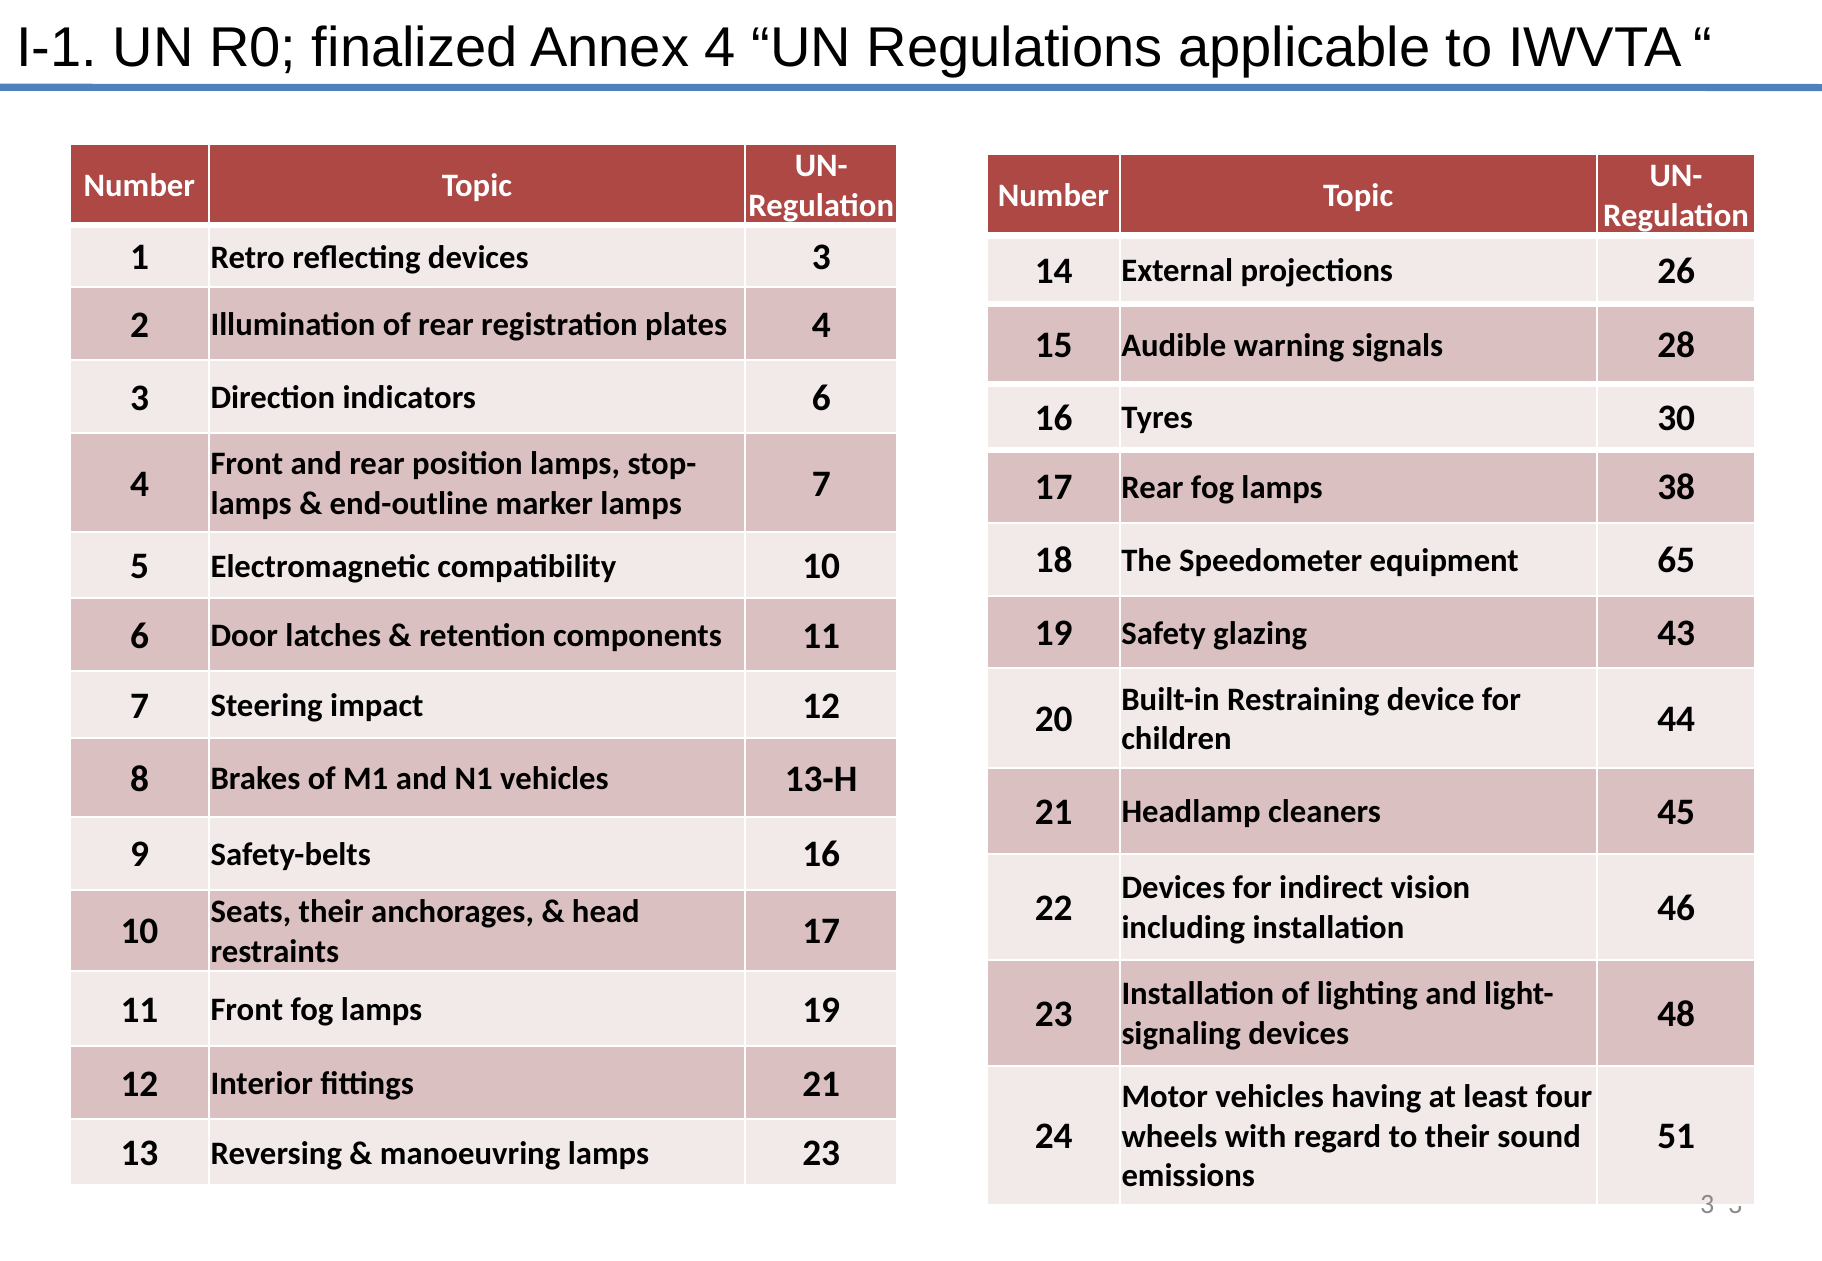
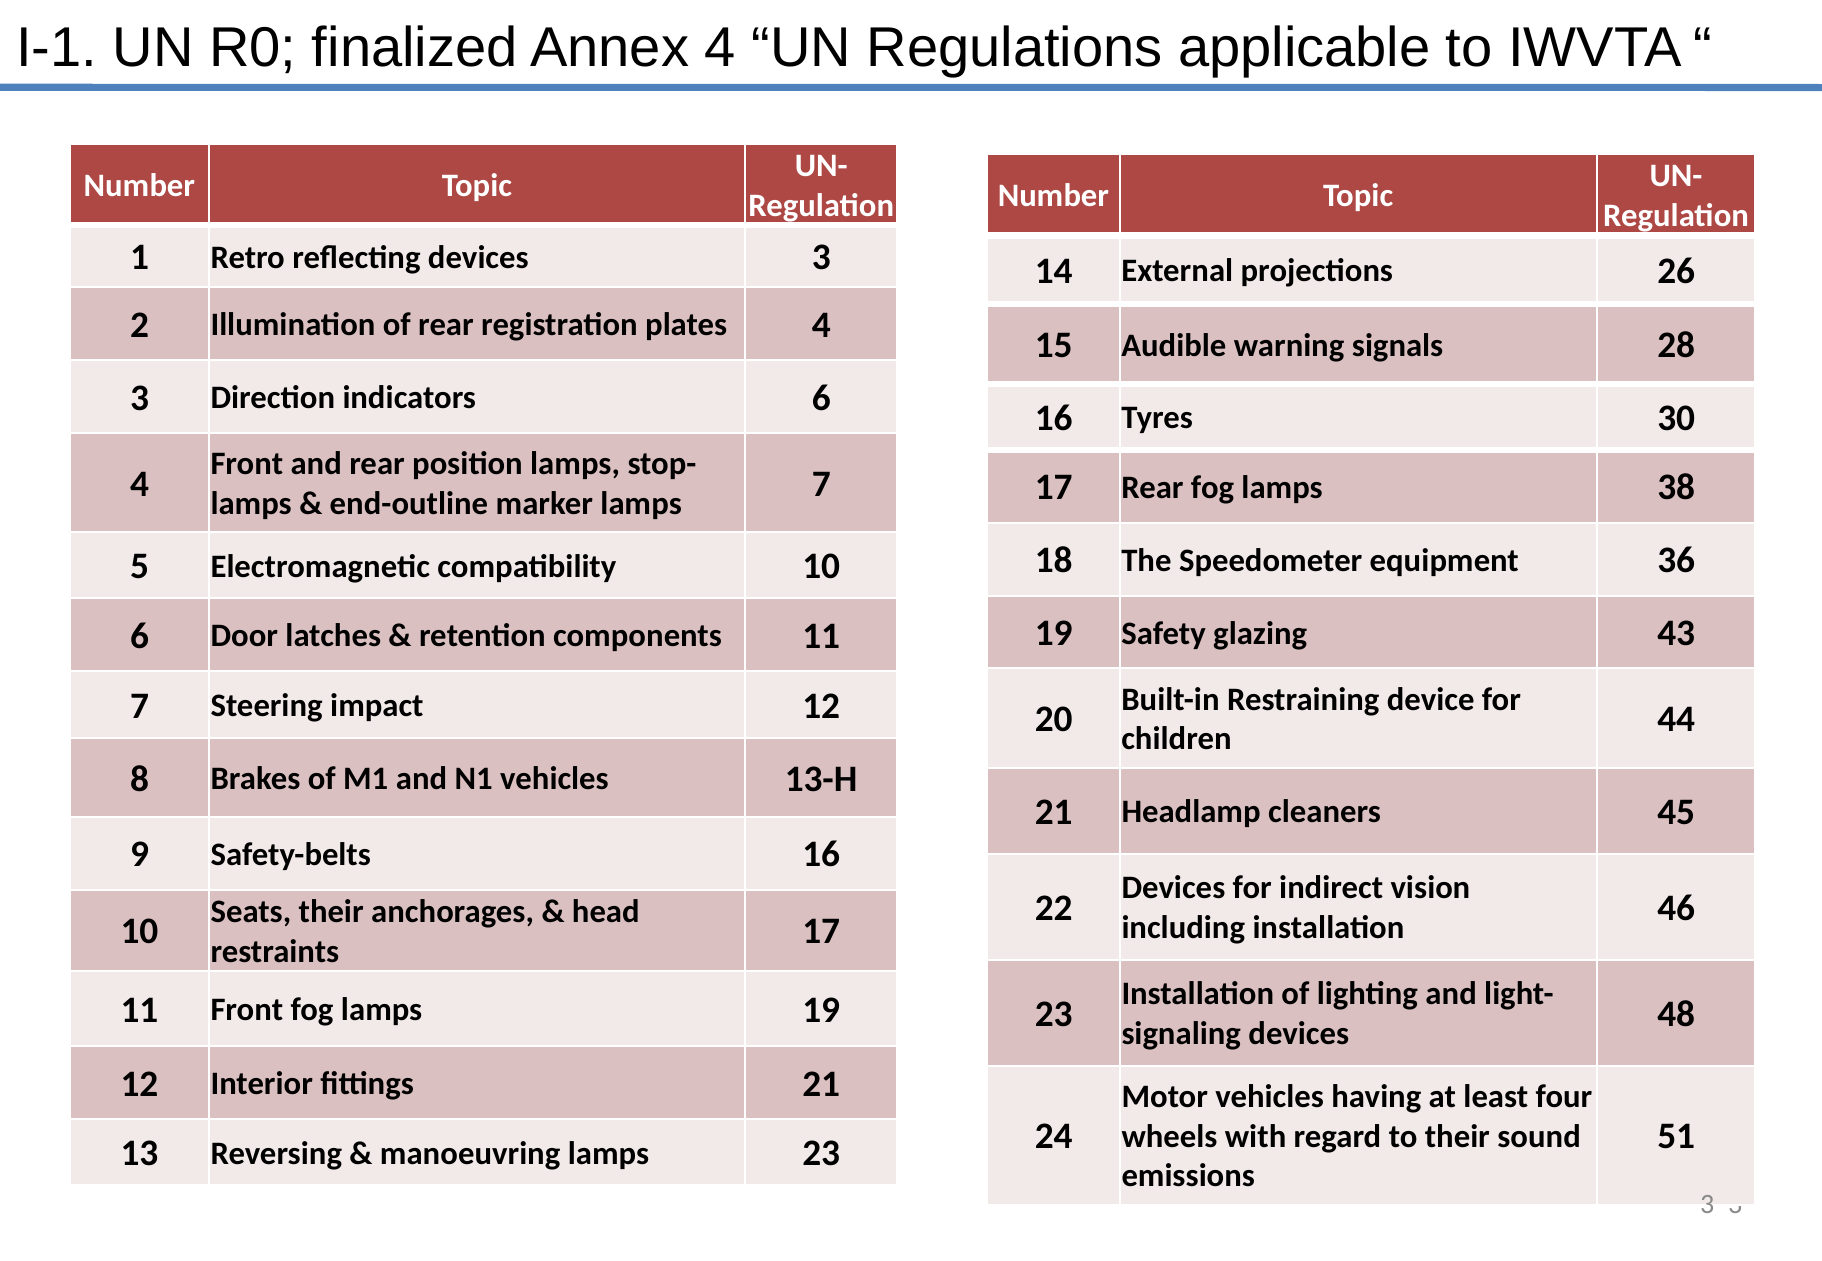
65: 65 -> 36 (1676, 561)
